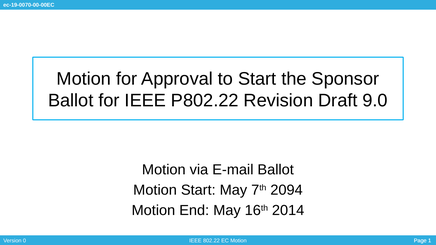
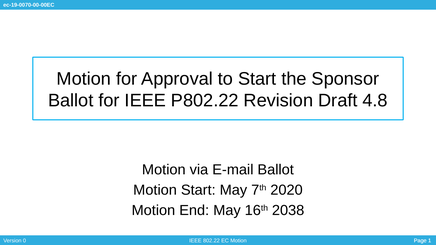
9.0: 9.0 -> 4.8 (375, 101)
2094: 2094 -> 2020 (287, 190)
2014: 2014 -> 2038 (288, 211)
